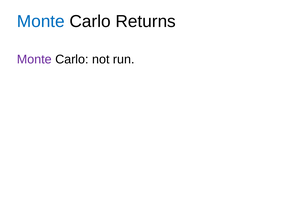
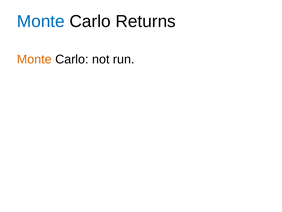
Monte colour: purple -> orange (34, 59)
